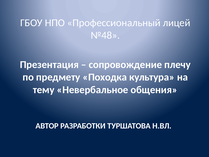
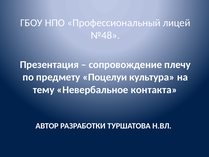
Походка: Походка -> Поцелуи (105, 77)
общения: общения -> контакта (154, 90)
